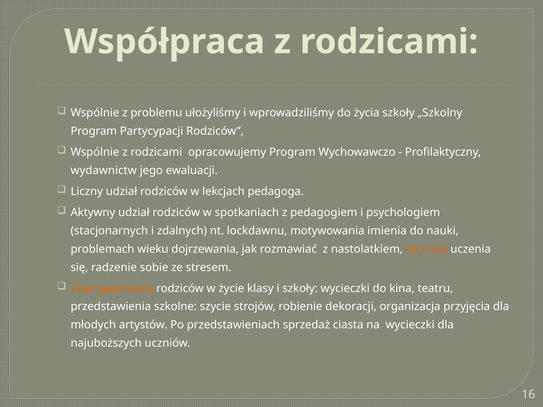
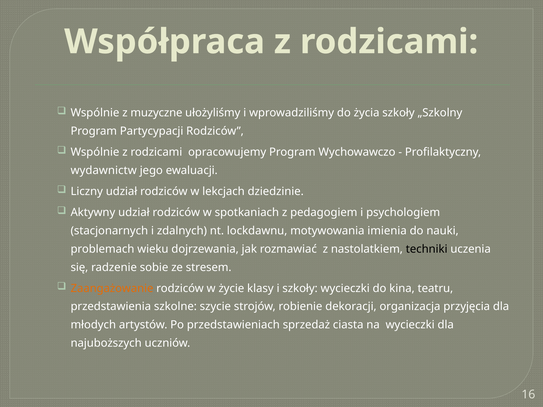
problemu: problemu -> muzyczne (156, 113)
pedagoga: pedagoga -> dziedzinie (276, 191)
techniki colour: orange -> black (427, 249)
